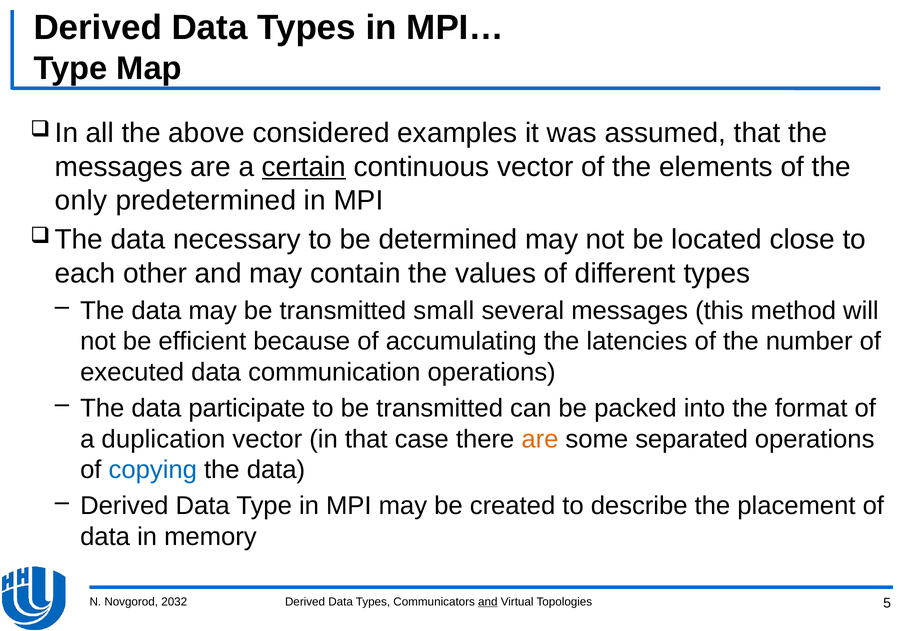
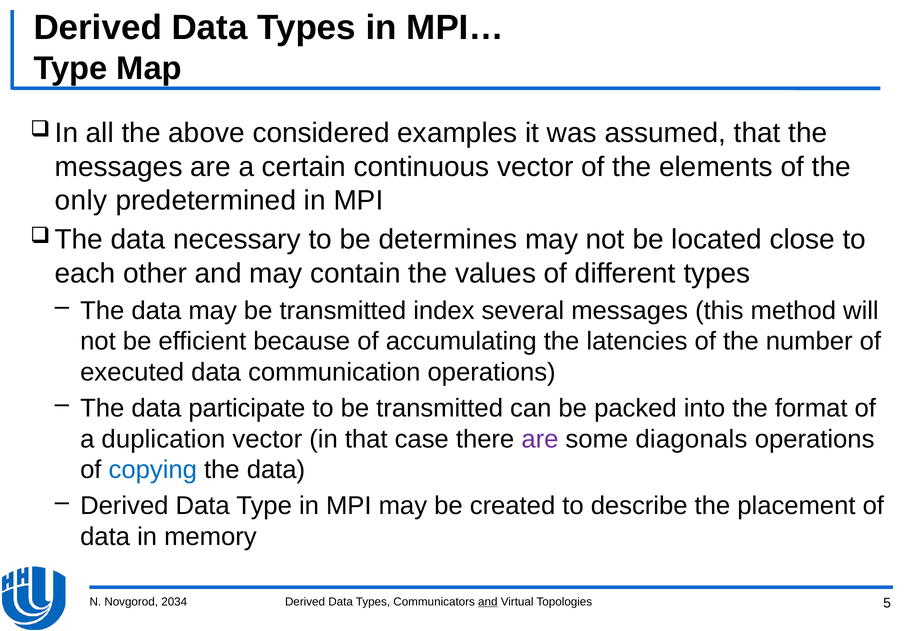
certain underline: present -> none (304, 167)
determined: determined -> determines (448, 240)
small: small -> index (444, 310)
are colour: orange -> purple (540, 439)
separated: separated -> diagonals (691, 439)
2032: 2032 -> 2034 (174, 601)
